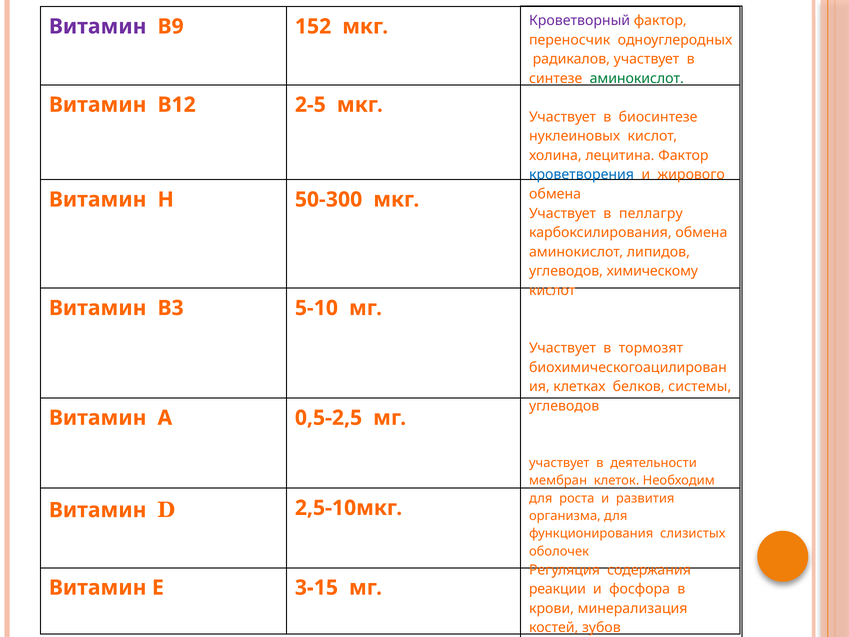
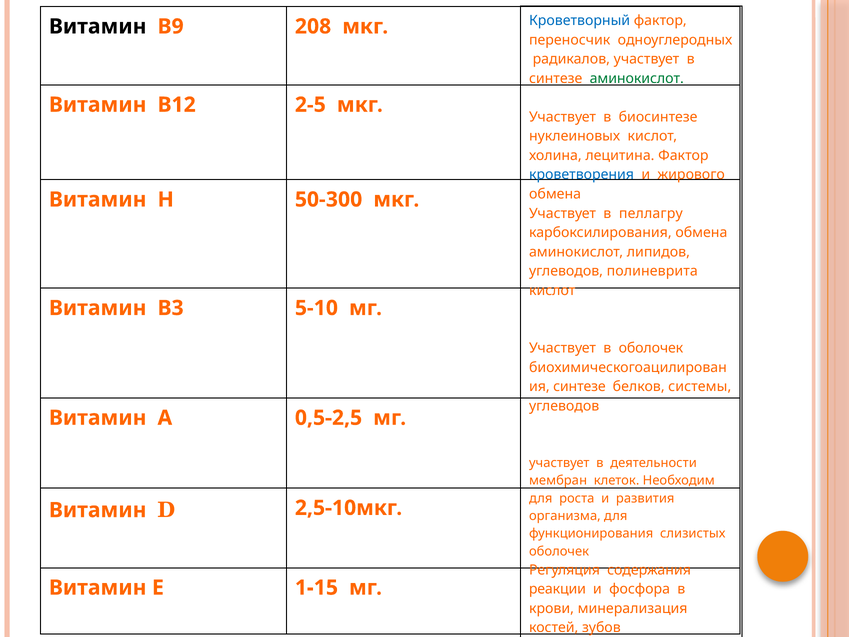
Кроветворный colour: purple -> blue (580, 21)
Витамин colour: purple -> black (98, 26)
152: 152 -> 208 (313, 26)
химическому: химическому -> полиневрита (652, 271)
в тормозят: тормозят -> оболочек (651, 348)
клетках: клетках -> синтезе (579, 387)
3-15: 3-15 -> 1-15 (316, 587)
